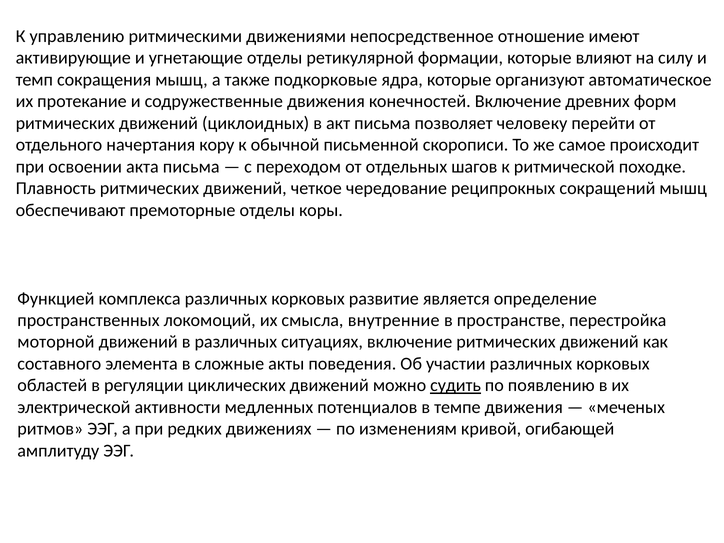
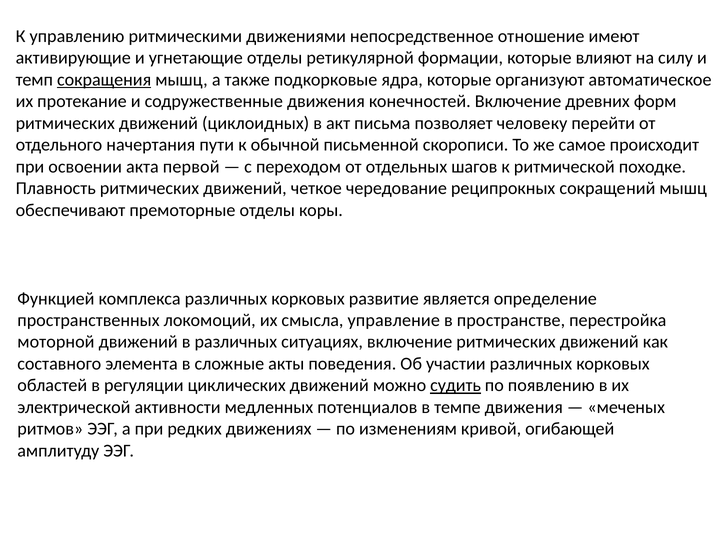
сокращения underline: none -> present (104, 80)
кору: кору -> пути (217, 145)
акта письма: письма -> первой (191, 167)
внутренние: внутренние -> управление (394, 320)
